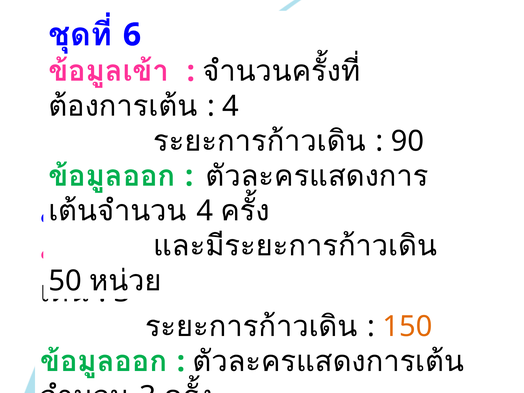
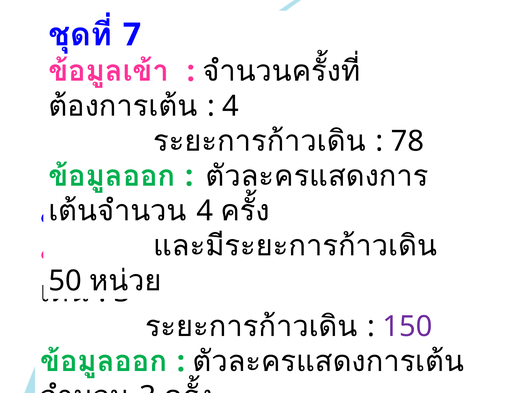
6: 6 -> 7 (132, 35)
90: 90 -> 78 (407, 141)
150 colour: orange -> purple (407, 327)
